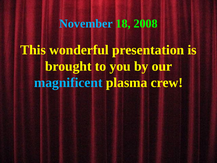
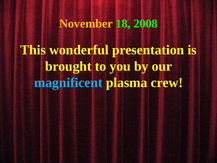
November colour: light blue -> yellow (86, 24)
